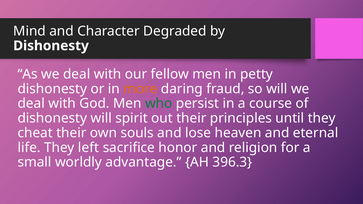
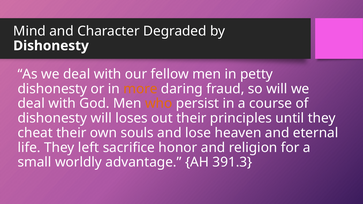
who colour: green -> orange (159, 104)
spirit: spirit -> loses (132, 118)
396.3: 396.3 -> 391.3 (232, 162)
